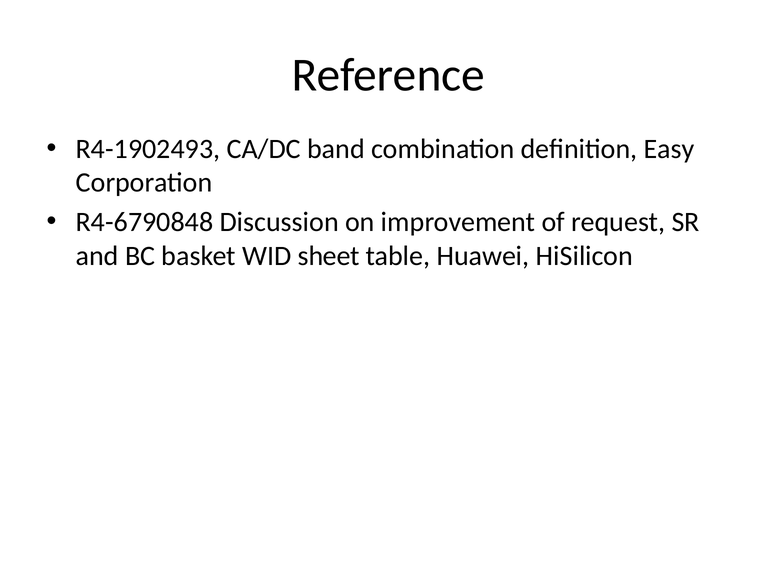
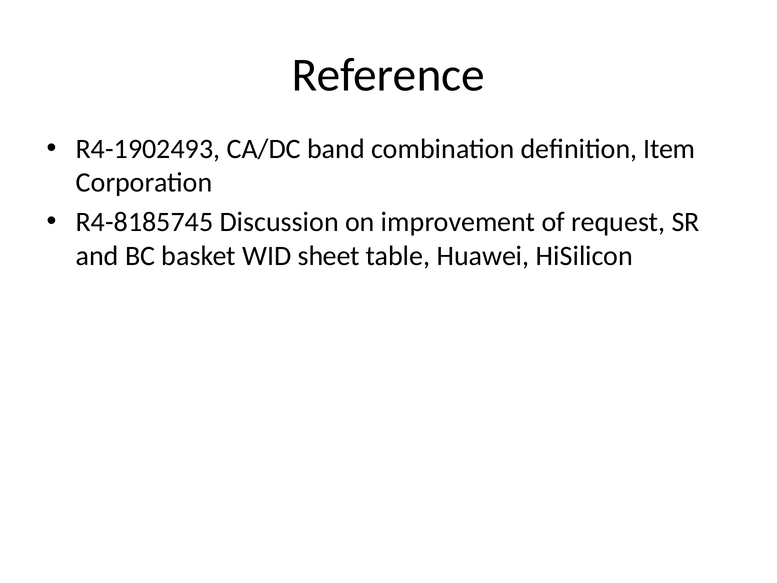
Easy: Easy -> Item (669, 149)
R4-6790848: R4-6790848 -> R4-8185745 (145, 222)
